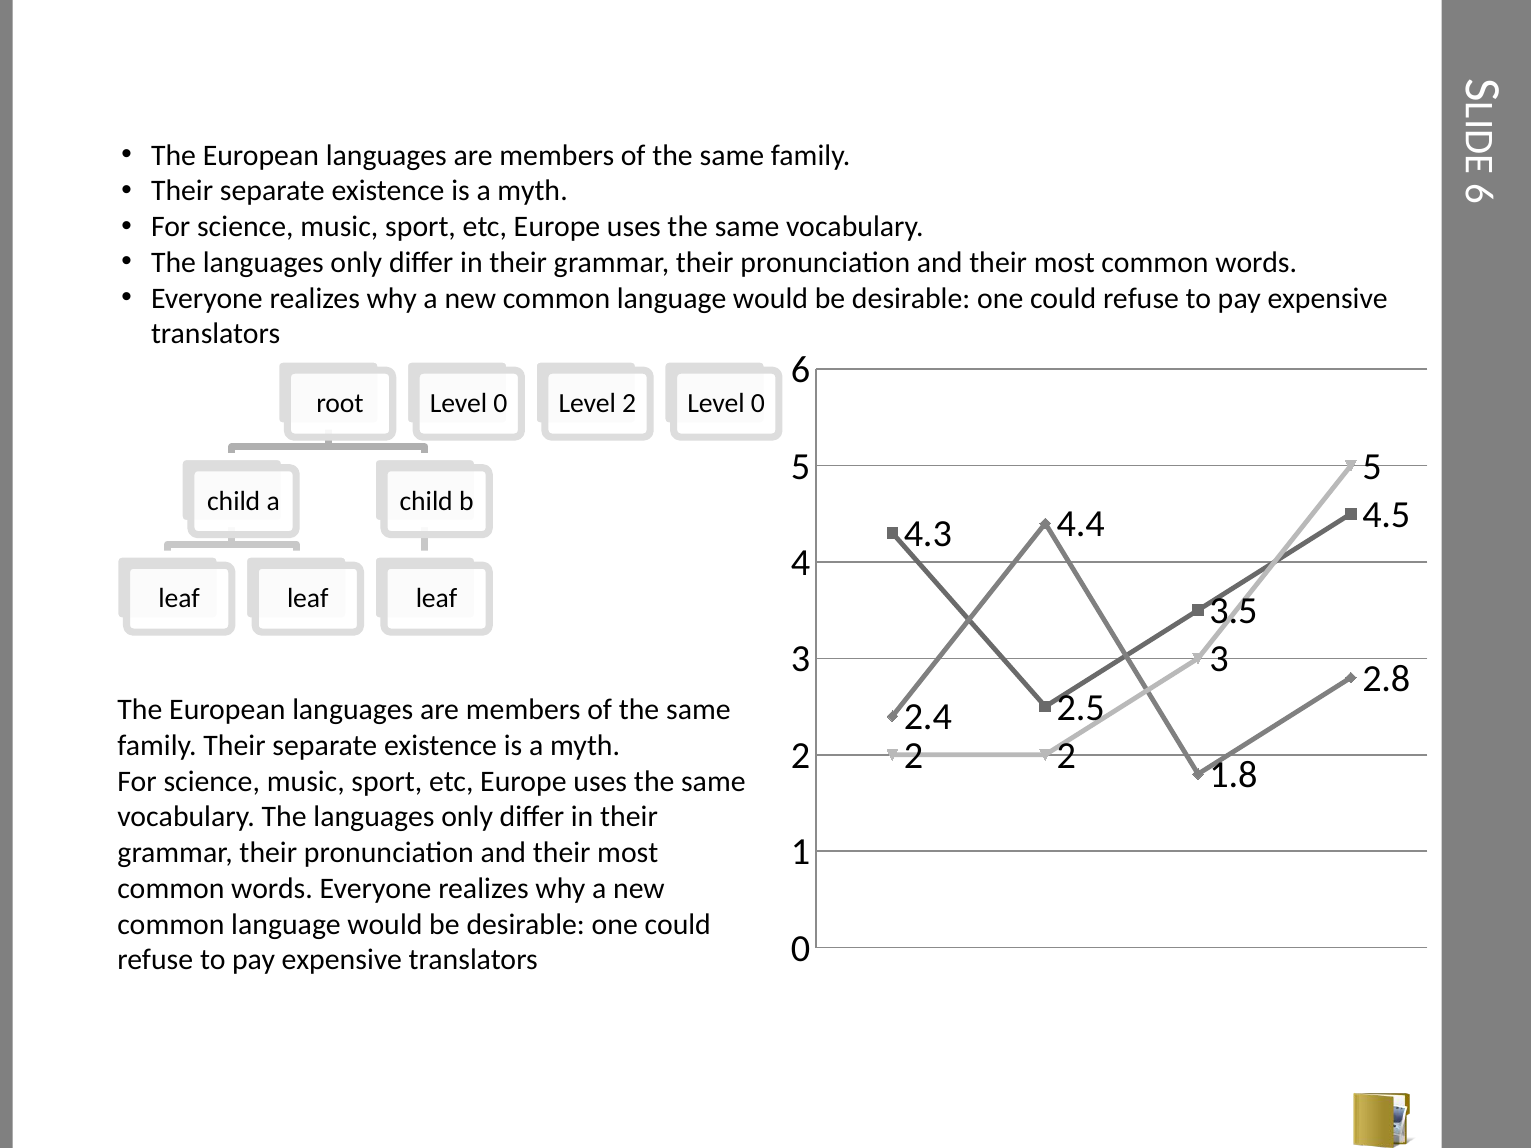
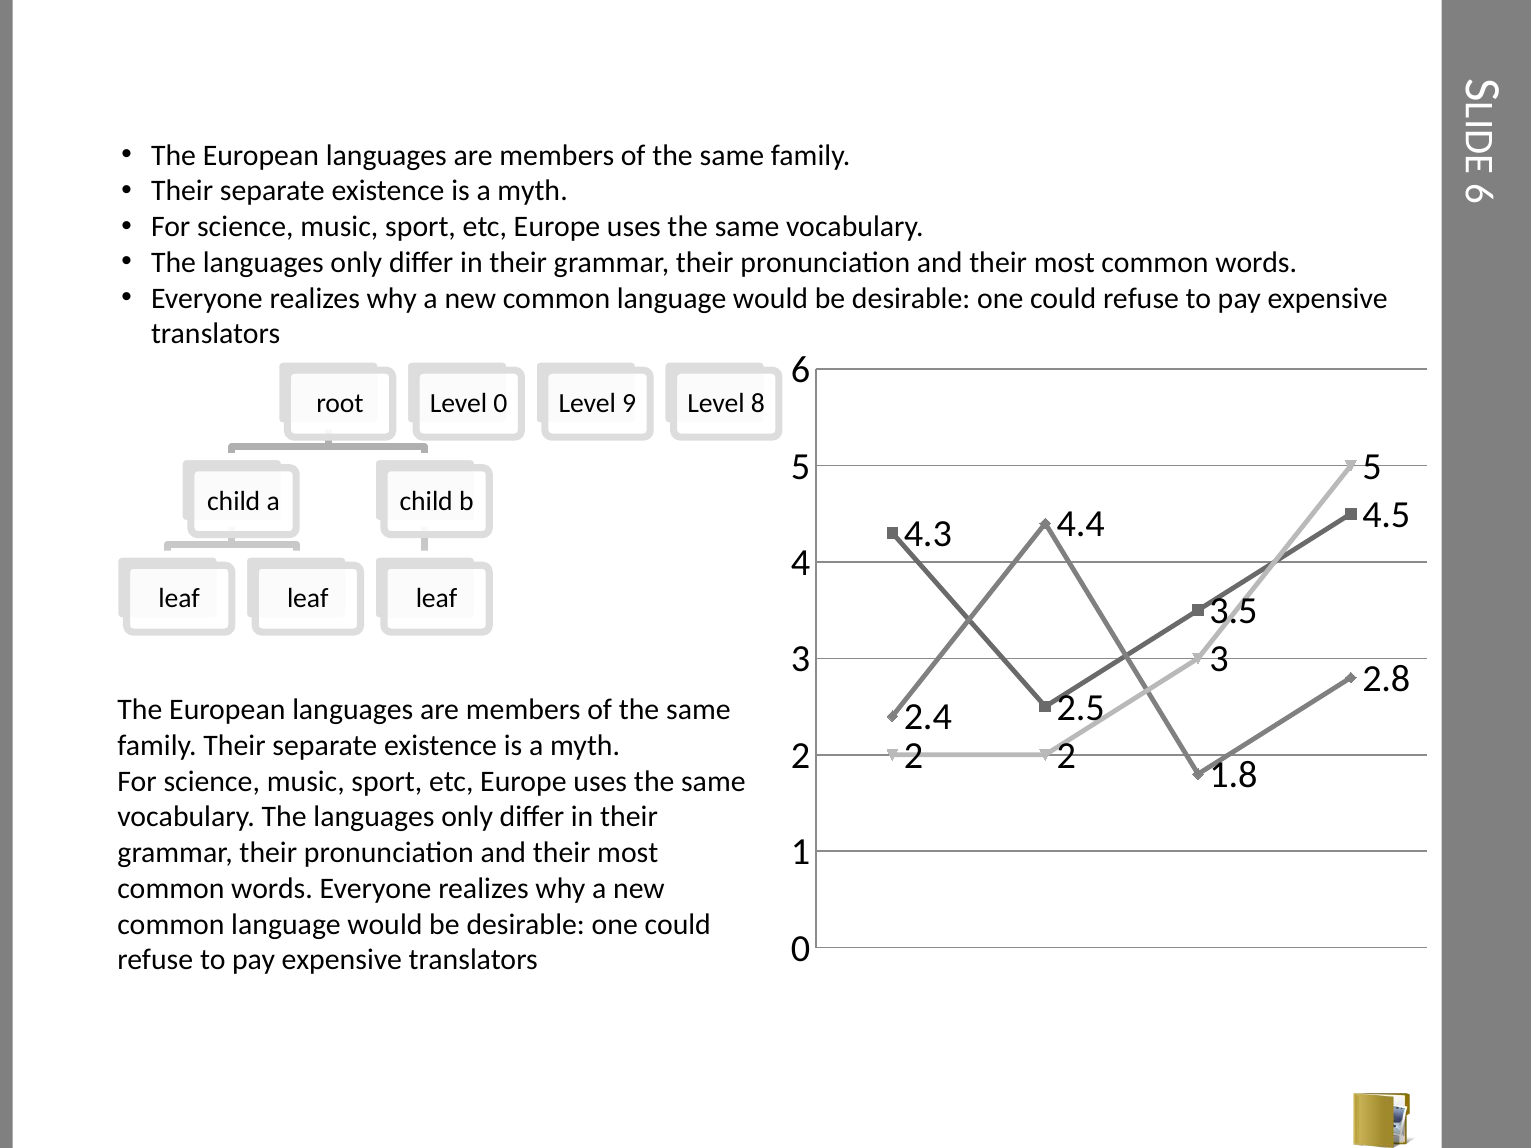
2: 2 -> 9 (629, 404)
0: 0 -> 8 (758, 404)
